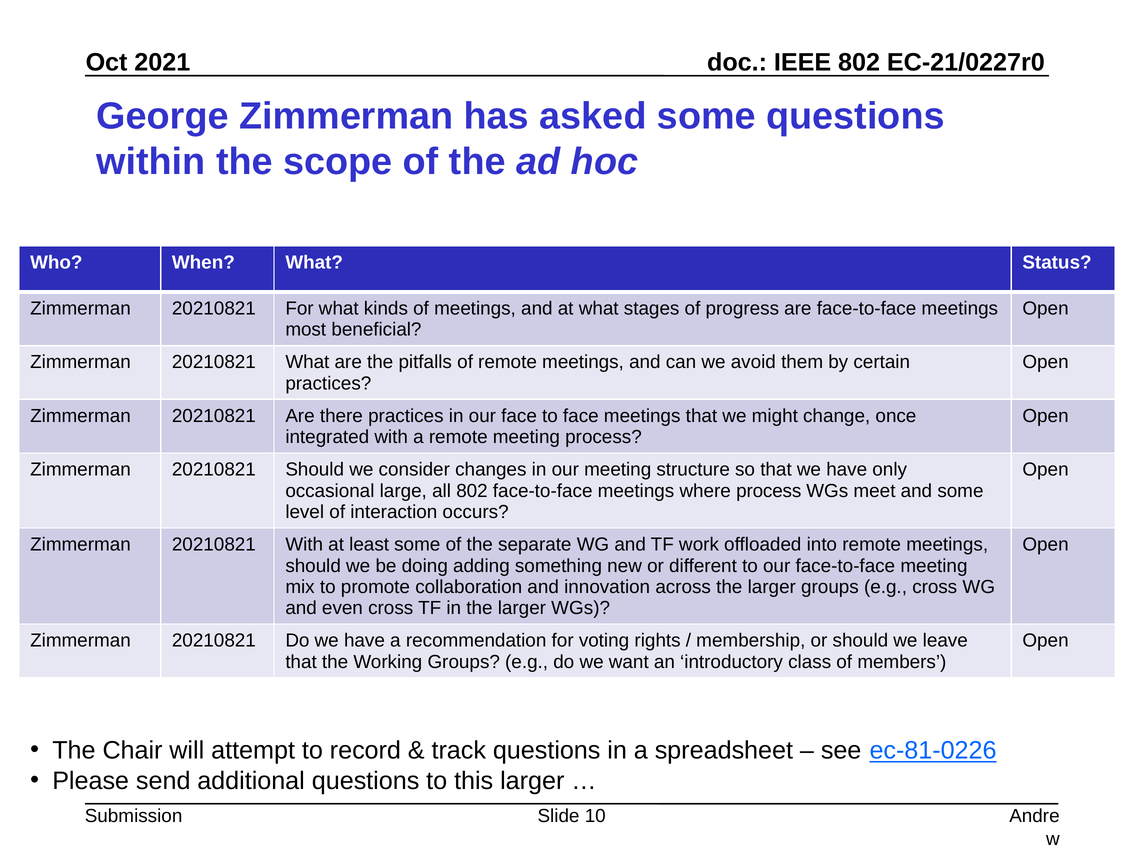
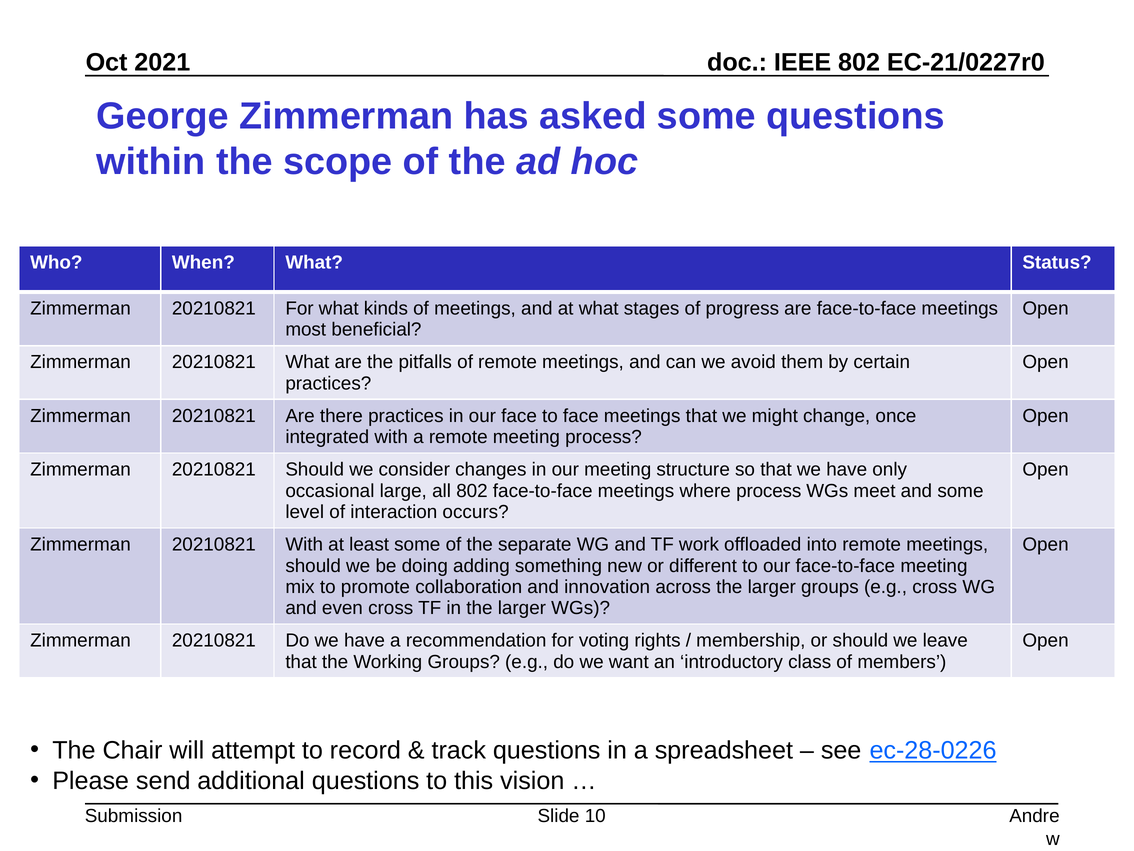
ec-81-0226: ec-81-0226 -> ec-28-0226 (933, 750)
this larger: larger -> vision (532, 780)
